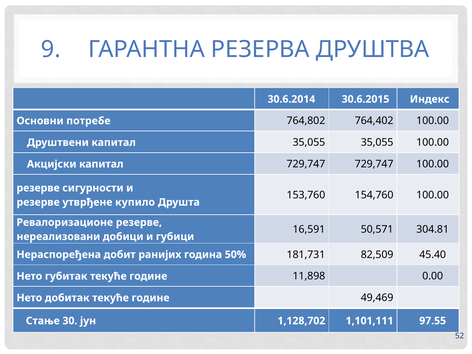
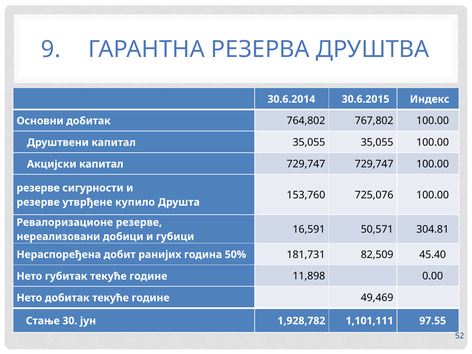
Основни потребе: потребе -> добитак (88, 121)
764,402: 764,402 -> 767,802 (374, 121)
154,760: 154,760 -> 725,076 (374, 195)
1,128,702: 1,128,702 -> 1,928,782 (301, 321)
